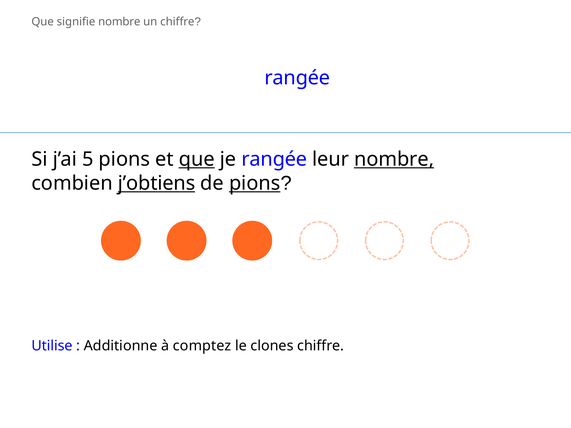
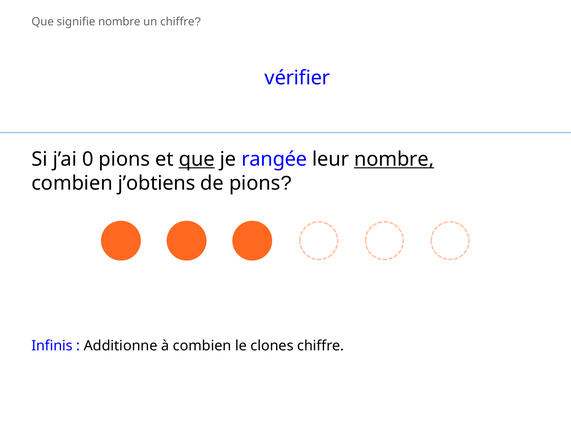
rangée: rangée -> vérifier (297, 78)
5: 5 -> 0 (88, 159)
j’obtiens underline: present -> none (157, 183)
pions underline: present -> none (255, 183)
Utilise: Utilise -> Infinis (52, 346)
à comptez: comptez -> combien (202, 346)
